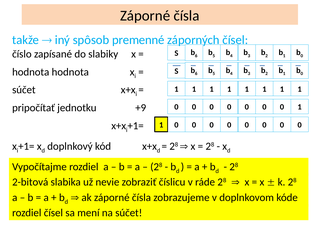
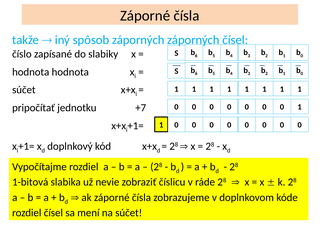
spôsob premenné: premenné -> záporných (138, 40)
+9: +9 -> +7 (141, 108)
2-bitová: 2-bitová -> 1-bitová (30, 182)
